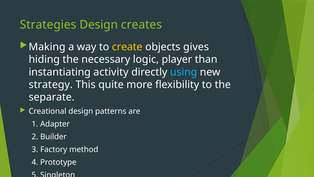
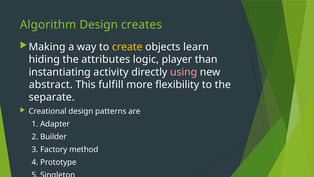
Strategies: Strategies -> Algorithm (48, 25)
gives: gives -> learn (196, 47)
necessary: necessary -> attributes (106, 59)
using colour: light blue -> pink (184, 72)
strategy: strategy -> abstract (51, 85)
quite: quite -> fulfill (111, 85)
